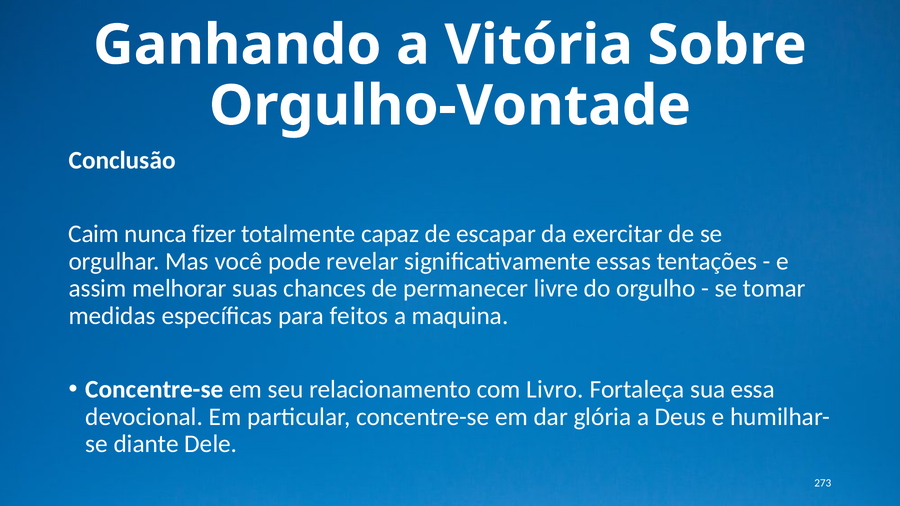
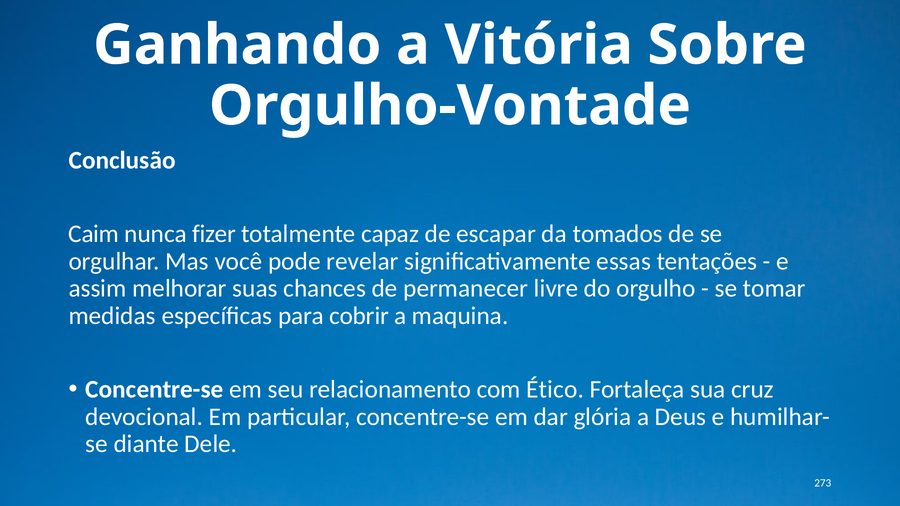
exercitar: exercitar -> tomados (618, 234)
feitos: feitos -> cobrir (359, 316)
Livro: Livro -> Ético (555, 390)
essa: essa -> cruz (753, 390)
